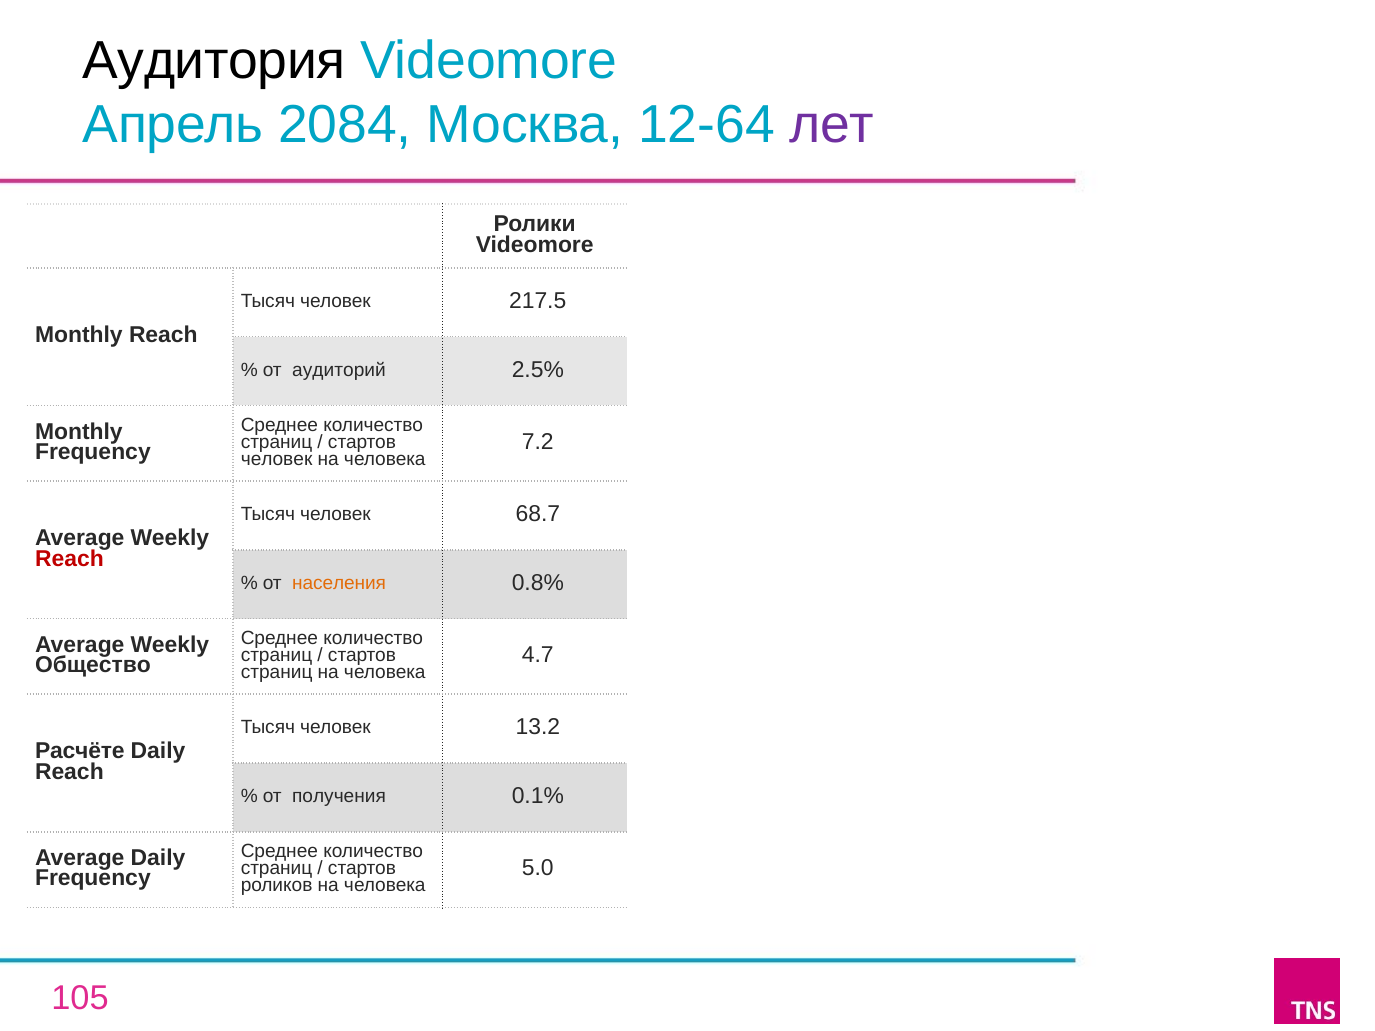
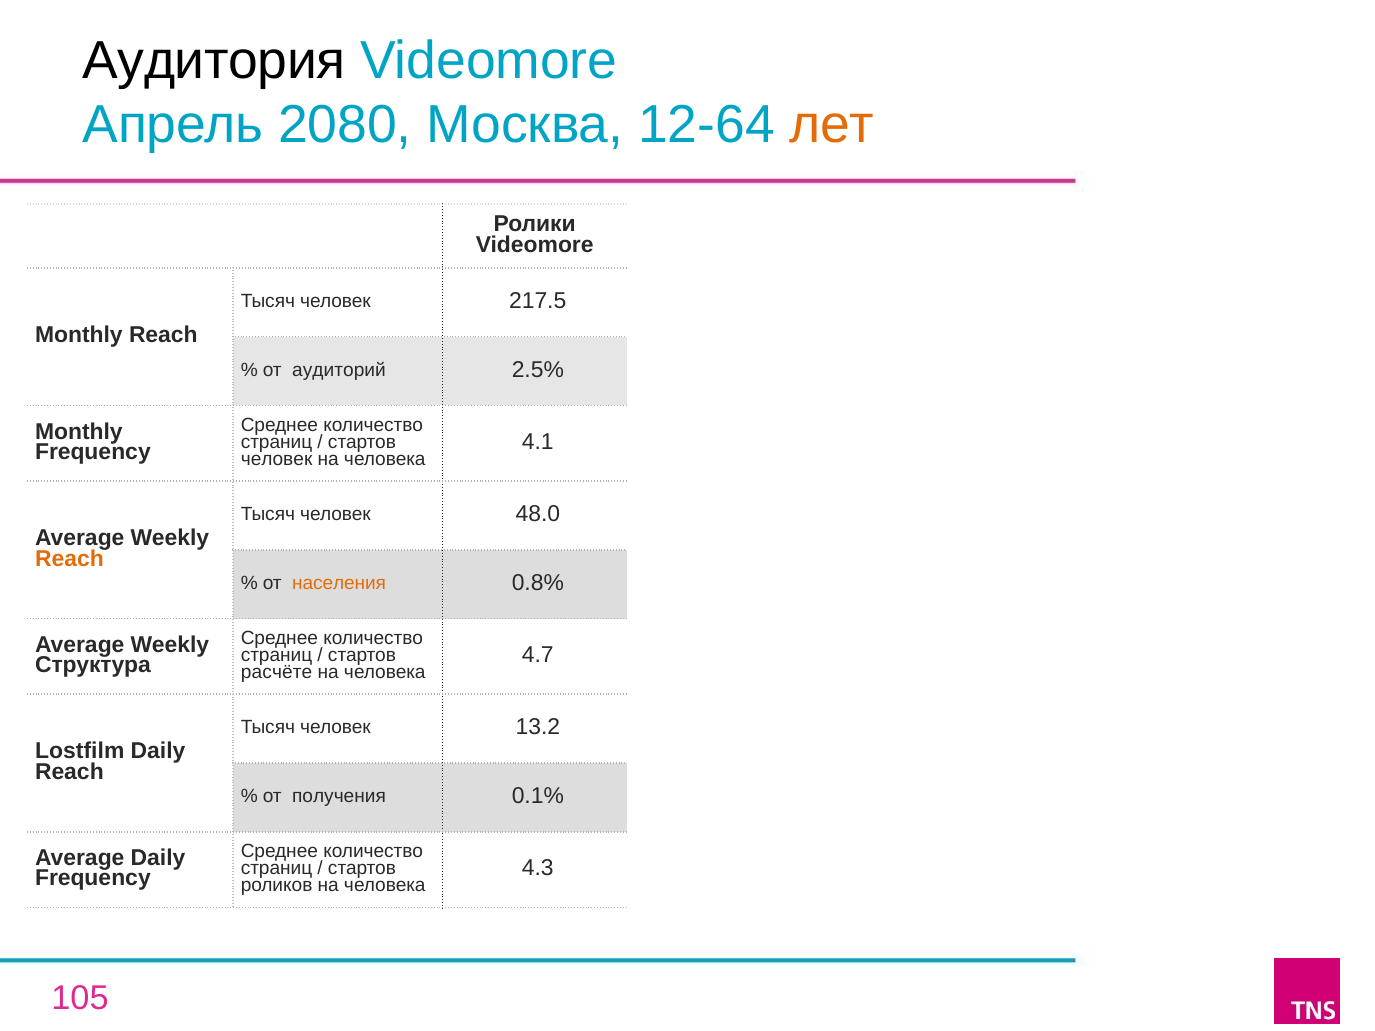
2084: 2084 -> 2080 (345, 125)
лет colour: purple -> orange (832, 125)
7.2: 7.2 -> 4.1 (538, 442)
68.7: 68.7 -> 48.0 (538, 514)
Reach colour: red -> orange (69, 559)
Общество: Общество -> Структура (93, 665)
страниц: страниц -> расчёте (277, 672)
Расчёте: Расчёте -> Lostfilm (80, 752)
5.0: 5.0 -> 4.3 (538, 868)
